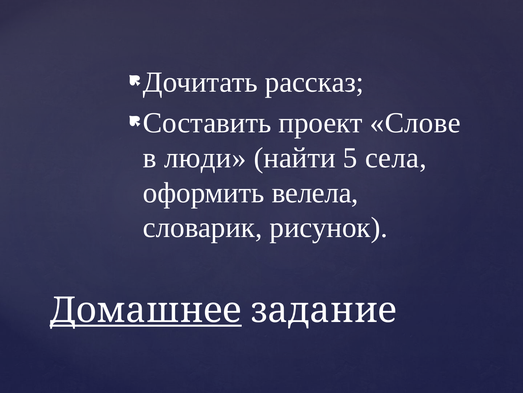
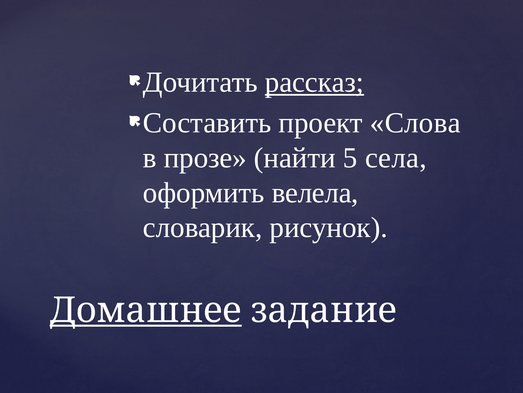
рассказ underline: none -> present (314, 82)
Слове: Слове -> Слова (415, 123)
люди: люди -> прозе (205, 158)
